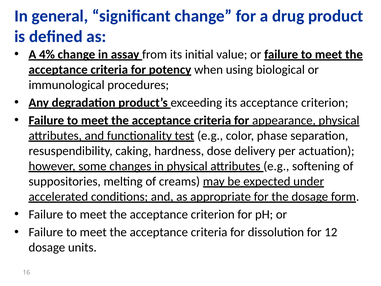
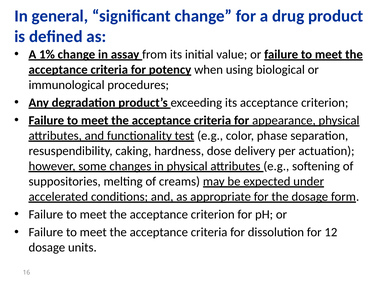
4%: 4% -> 1% (47, 54)
